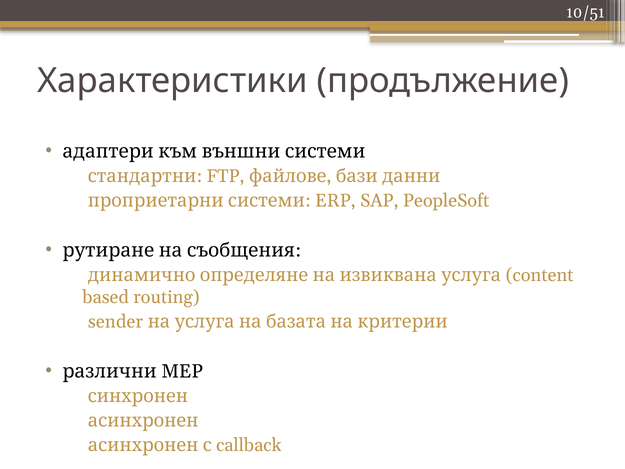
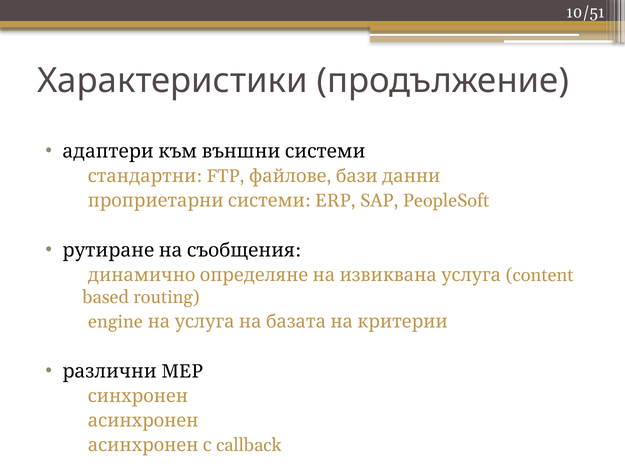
sender: sender -> engine (115, 322)
